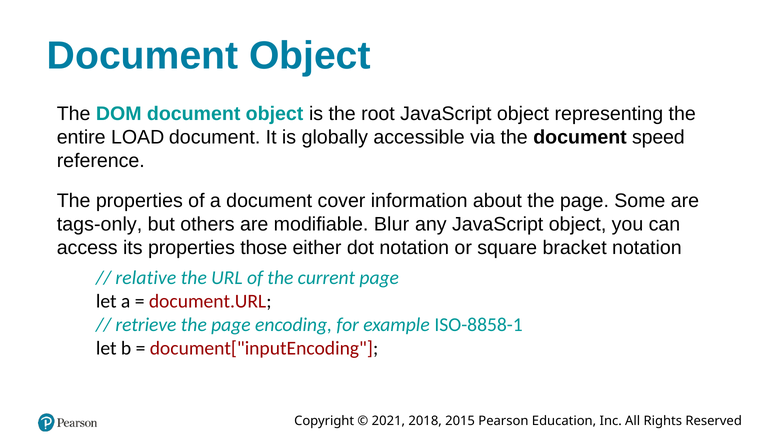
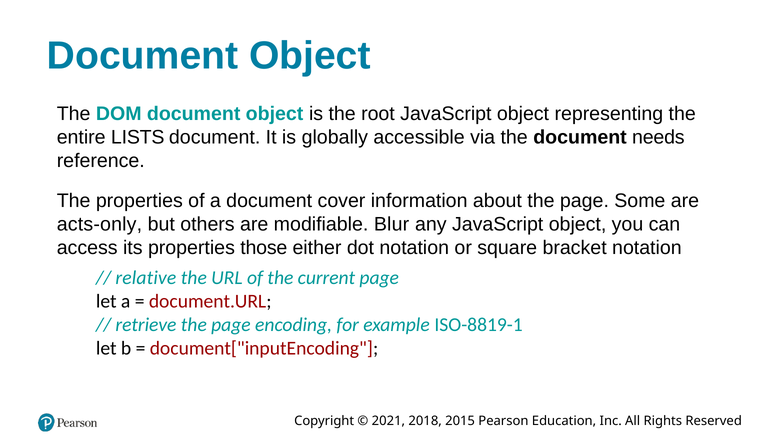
LOAD: LOAD -> LISTS (138, 137)
speed: speed -> needs (658, 137)
tags-only: tags-only -> acts-only (99, 224)
ISO-8858-1: ISO-8858-1 -> ISO-8819-1 (479, 324)
